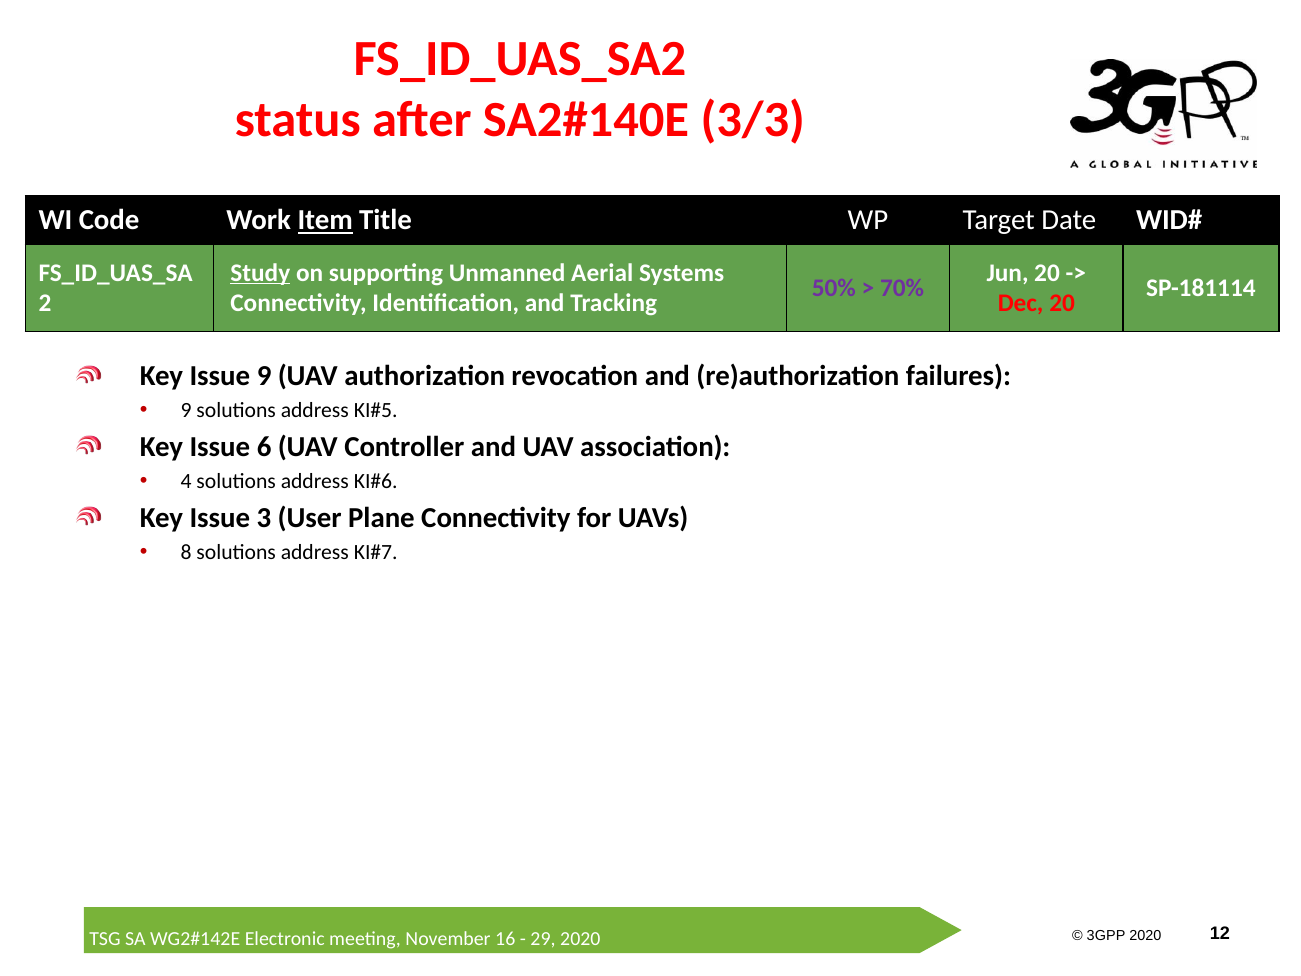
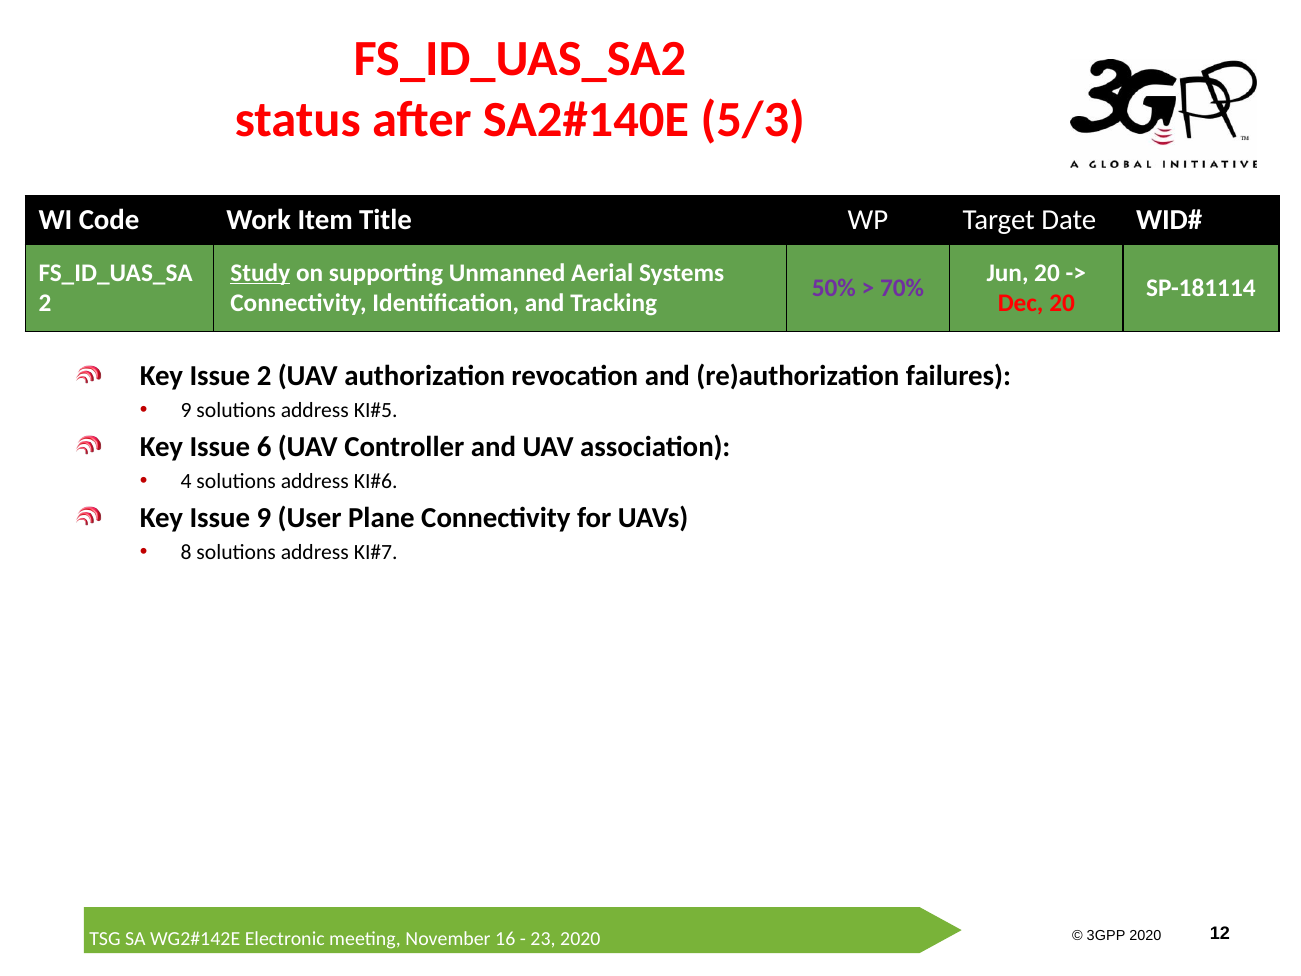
3/3: 3/3 -> 5/3 (753, 119)
Item underline: present -> none (325, 220)
Issue 9: 9 -> 2 (264, 376)
Issue 3: 3 -> 9 (264, 518)
29: 29 -> 23 (543, 939)
